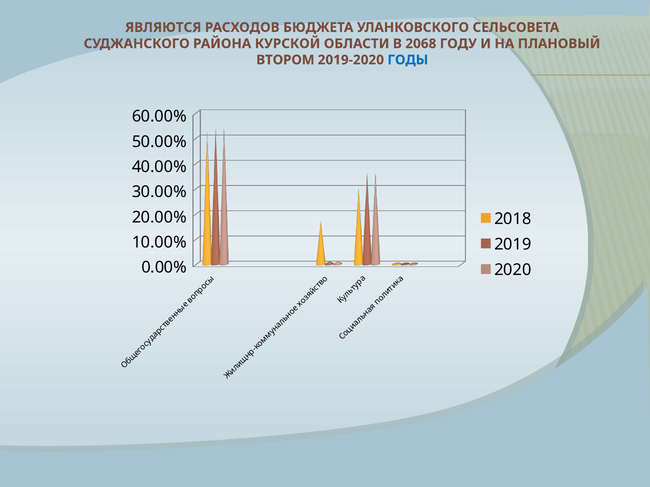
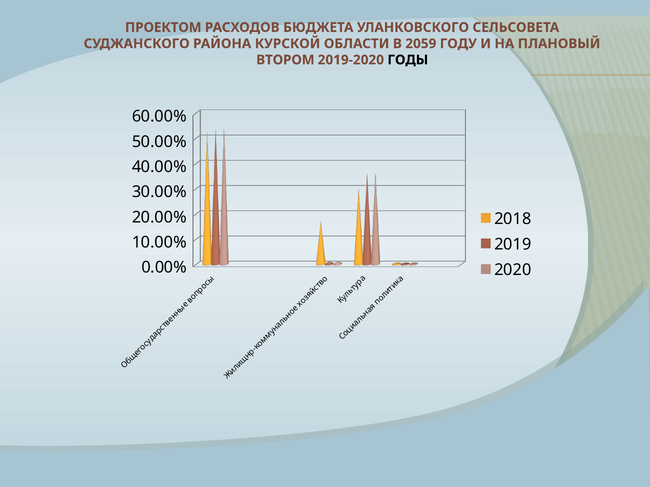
ЯВЛЯЮТСЯ: ЯВЛЯЮТСЯ -> ПРОЕКТОМ (163, 27)
2068: 2068 -> 2059 (421, 44)
ГОДЫ colour: blue -> black (408, 60)
